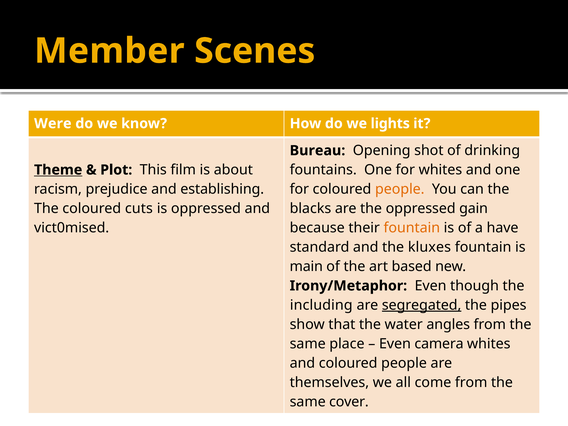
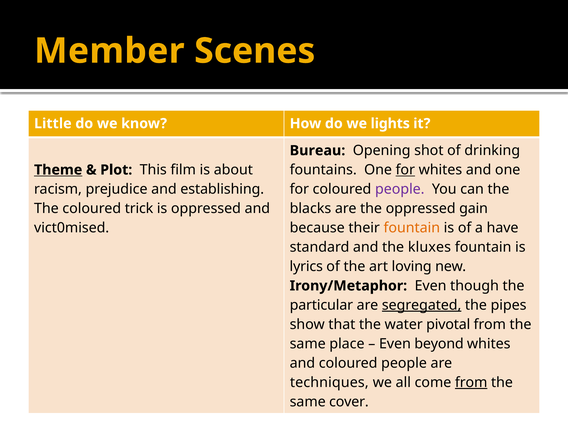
Were: Were -> Little (53, 124)
for underline: none -> present (405, 170)
people colour: orange -> purple (400, 189)
cuts: cuts -> trick (139, 209)
main: main -> lyrics (306, 266)
based: based -> loving (412, 266)
including: including -> particular (321, 305)
angles: angles -> pivotal (448, 324)
camera: camera -> beyond (439, 344)
themselves: themselves -> techniques (329, 382)
from underline: none -> present (471, 382)
